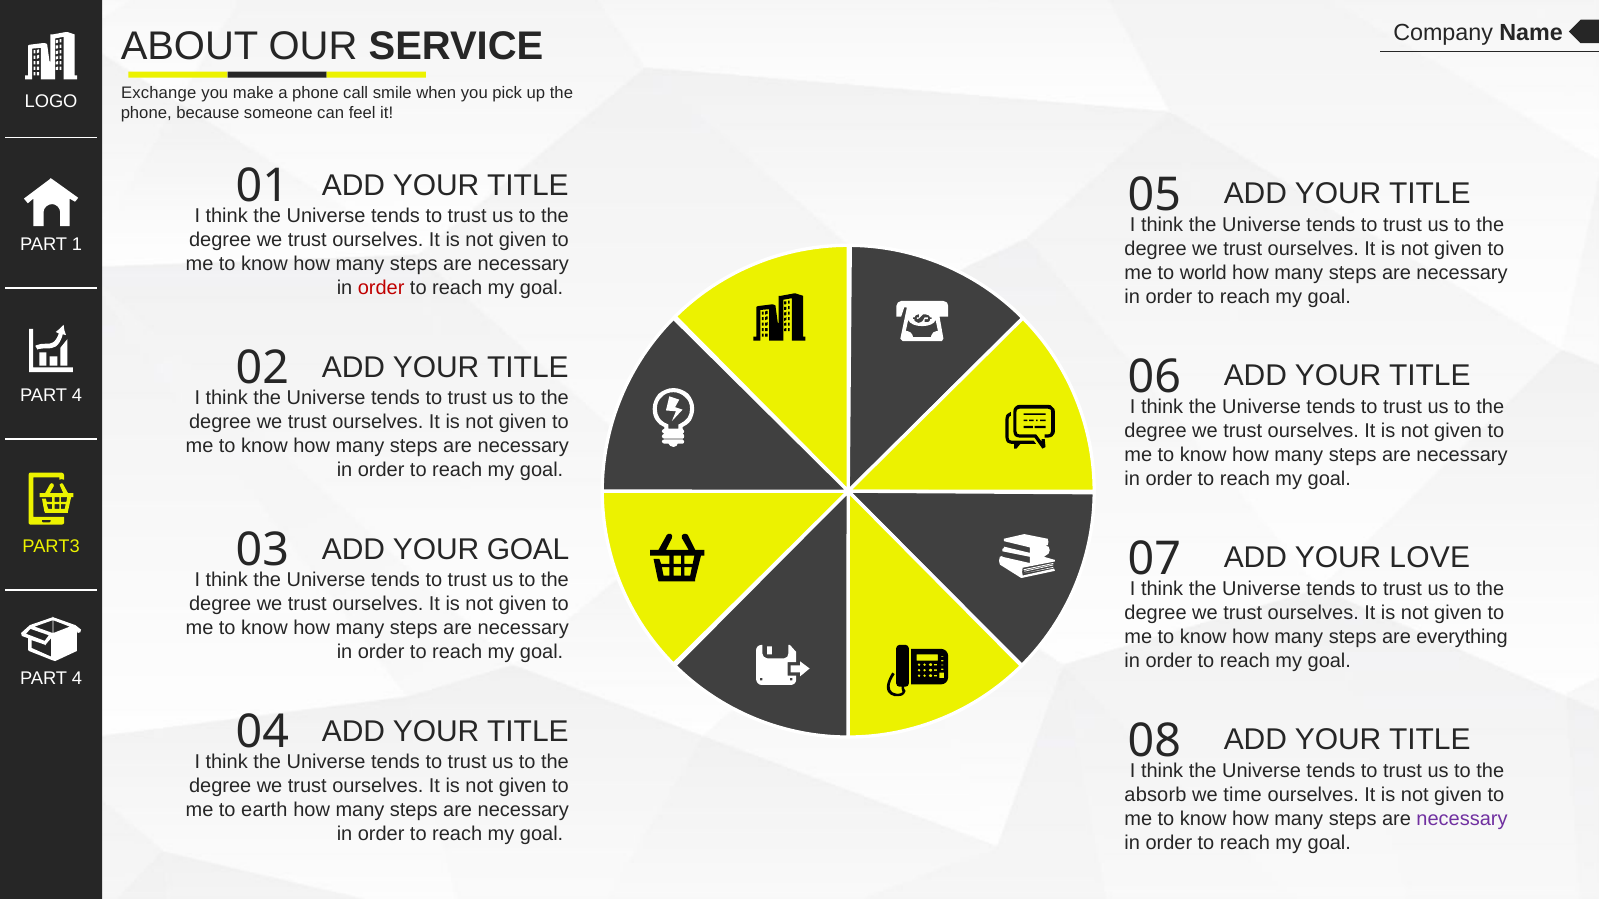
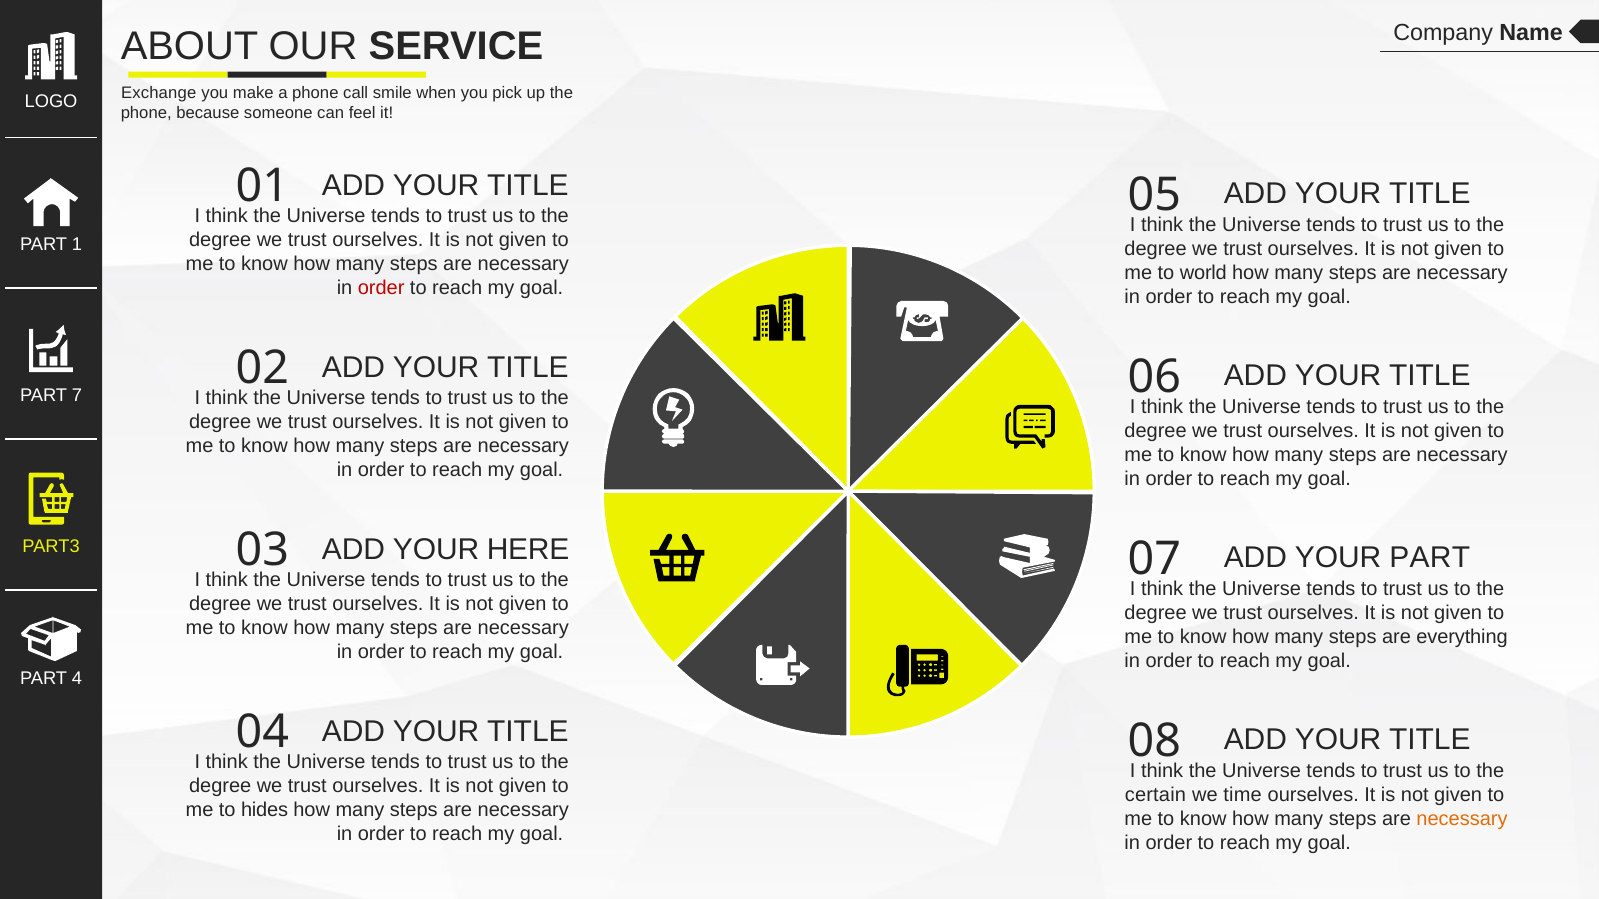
4: 4 -> 7 (77, 396)
YOUR GOAL: GOAL -> HERE (528, 550)
YOUR LOVE: LOVE -> PART (1430, 558)
absorb: absorb -> certain (1155, 795)
earth: earth -> hides (265, 810)
necessary colour: purple -> orange (1462, 819)
